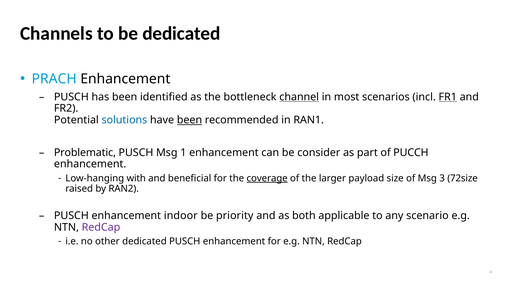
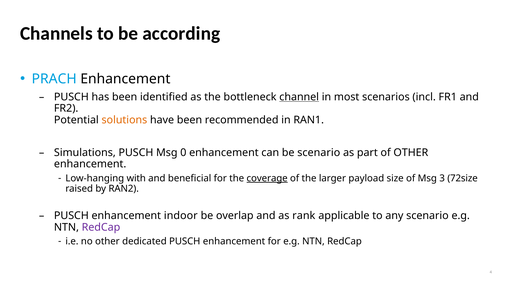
be dedicated: dedicated -> according (181, 33)
FR1 underline: present -> none (448, 97)
solutions colour: blue -> orange (124, 120)
been underline: present -> none (189, 120)
Problematic: Problematic -> Simulations (85, 153)
1: 1 -> 0 (183, 153)
be consider: consider -> scenario (319, 153)
of PUCCH: PUCCH -> OTHER (411, 153)
priority: priority -> overlap (235, 216)
both: both -> rank (304, 216)
